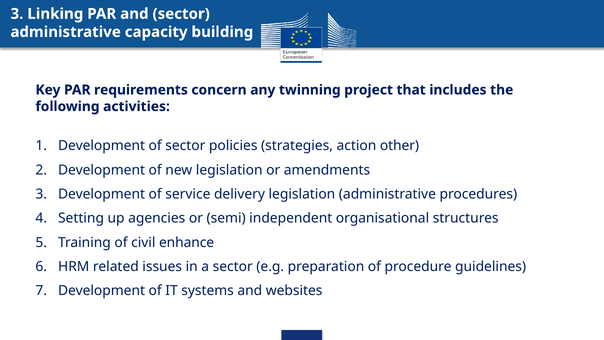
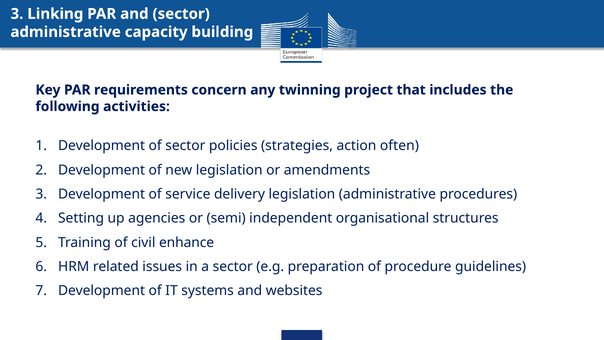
other: other -> often (399, 146)
